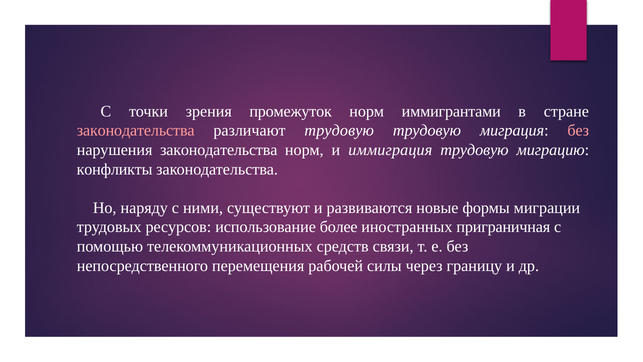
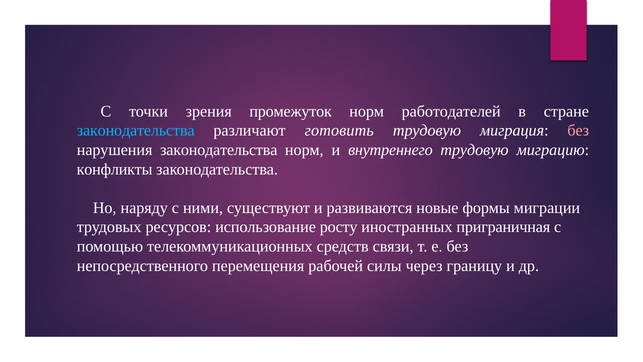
иммигрантами: иммигрантами -> работодателей (451, 111)
законодательства colour: pink -> light blue (136, 130)
различают трудовую: трудовую -> готовить (339, 130)
иммиграция: иммиграция -> внутреннего (390, 150)
более: более -> росту (339, 227)
